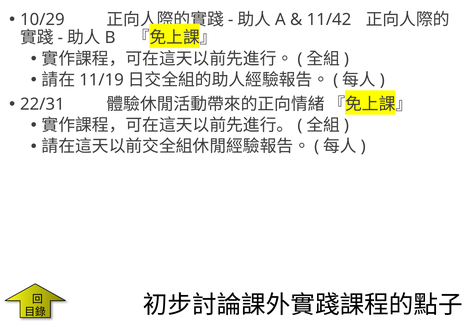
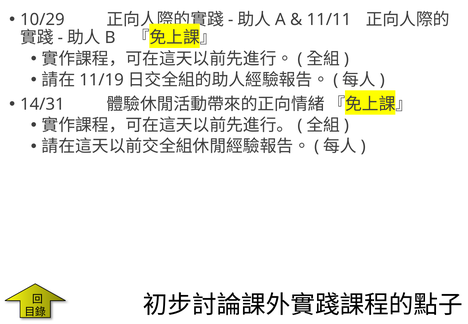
11/42: 11/42 -> 11/11 (329, 20)
22/31: 22/31 -> 14/31 (42, 104)
